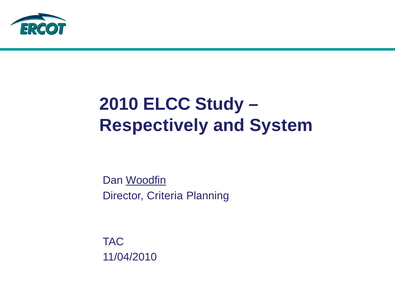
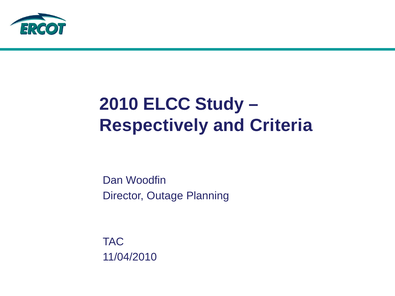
System: System -> Criteria (281, 125)
Woodfin underline: present -> none (146, 181)
Criteria: Criteria -> Outage (165, 196)
